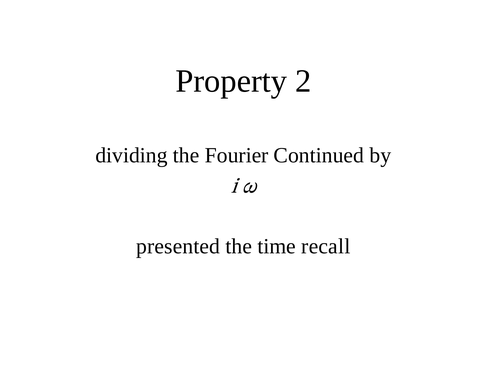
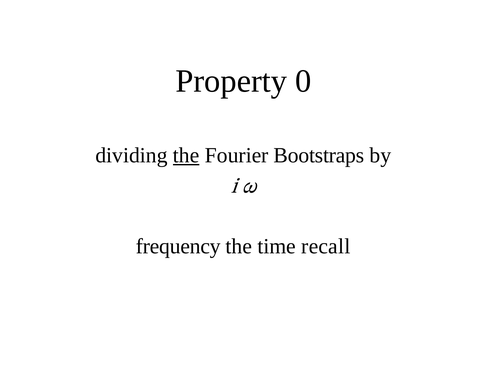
2: 2 -> 0 (303, 81)
the underline: none -> present (186, 155)
Continued: Continued -> Bootstraps (319, 155)
presented: presented -> frequency (178, 246)
